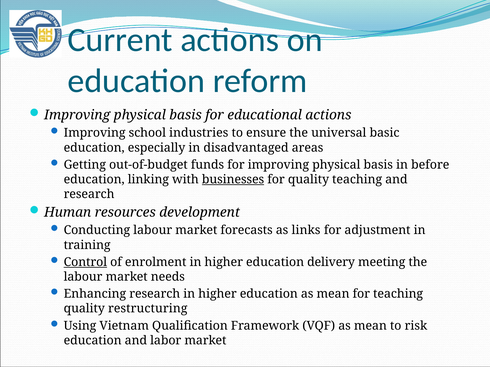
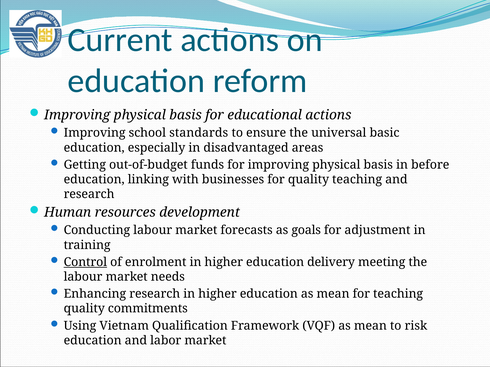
industries: industries -> standards (199, 133)
businesses underline: present -> none (233, 180)
links: links -> goals (306, 231)
restructuring: restructuring -> commitments (148, 309)
